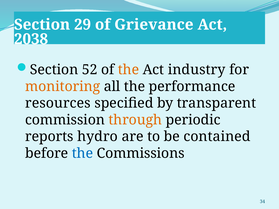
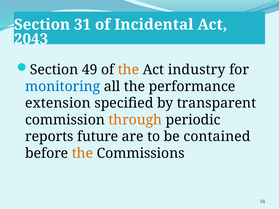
29: 29 -> 31 (83, 25)
Grievance: Grievance -> Incidental (154, 25)
2038: 2038 -> 2043 (31, 39)
52: 52 -> 49 (90, 70)
monitoring colour: orange -> blue (63, 87)
resources: resources -> extension (58, 103)
hydro: hydro -> future (98, 137)
the colour: blue -> orange (83, 153)
